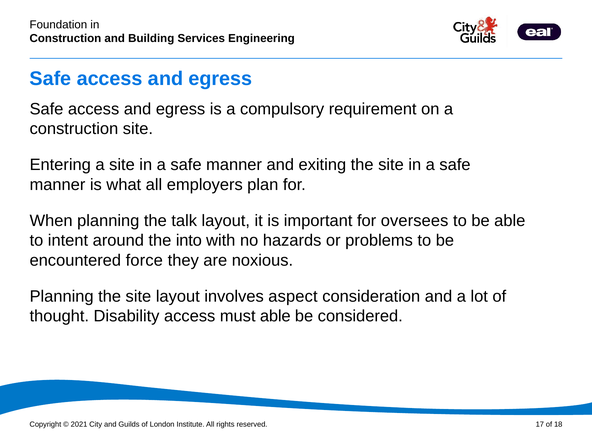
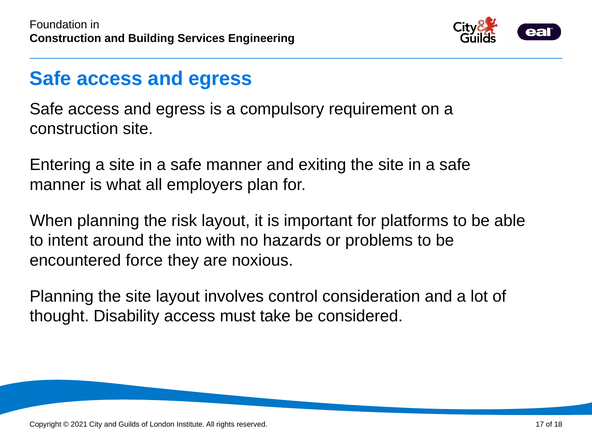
talk: talk -> risk (184, 221)
oversees: oversees -> platforms (415, 221)
aspect: aspect -> control (293, 296)
must able: able -> take (275, 316)
